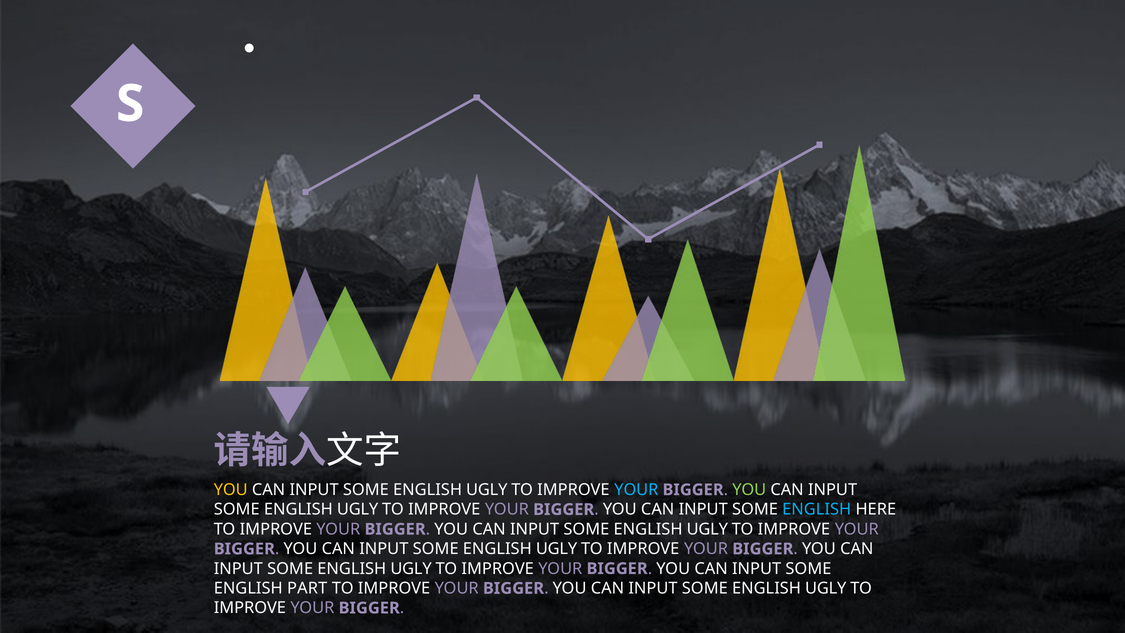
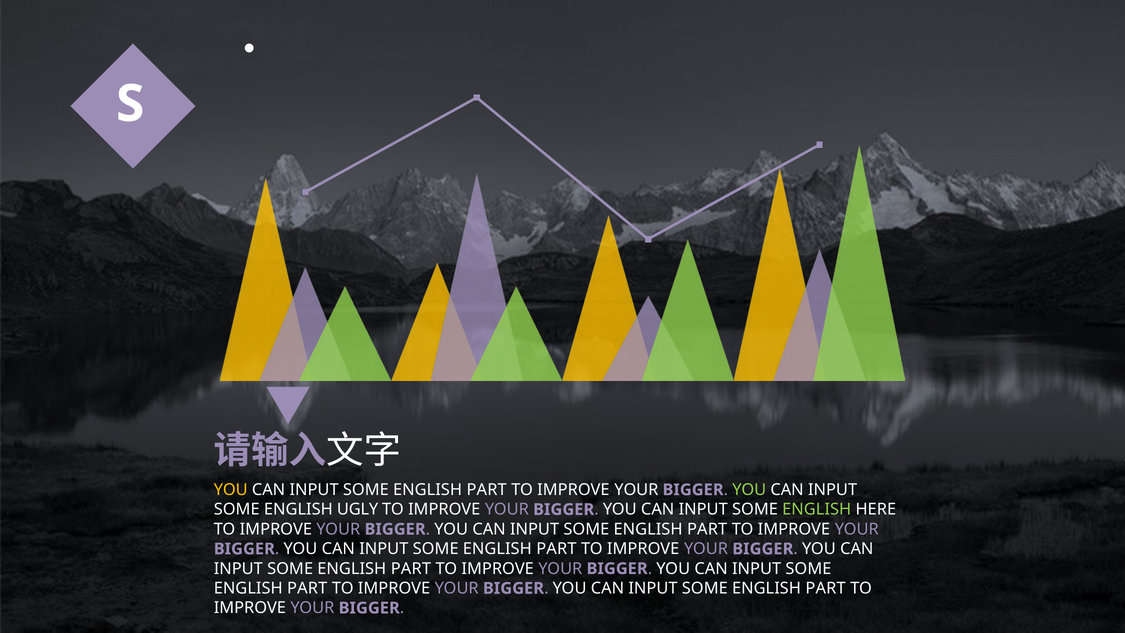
UGLY: UGLY -> PART (487, 490)
YOUR colour: light blue -> white (636, 490)
ENGLISH colour: light blue -> light green (817, 509)
UGLY: UGLY -> PART (707, 529)
UGLY: UGLY -> PART (556, 549)
UGLY: UGLY -> PART (411, 568)
UGLY: UGLY -> PART (826, 588)
